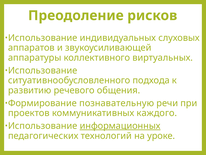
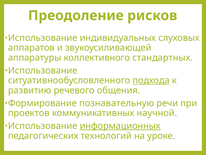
виртуальных: виртуальных -> стандартных (163, 58)
подхода underline: none -> present (151, 80)
каждого: каждого -> научной (157, 113)
